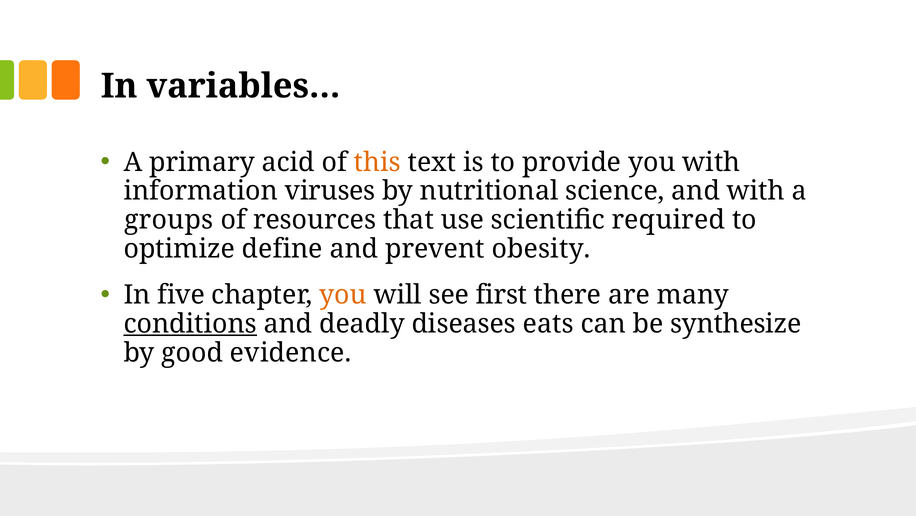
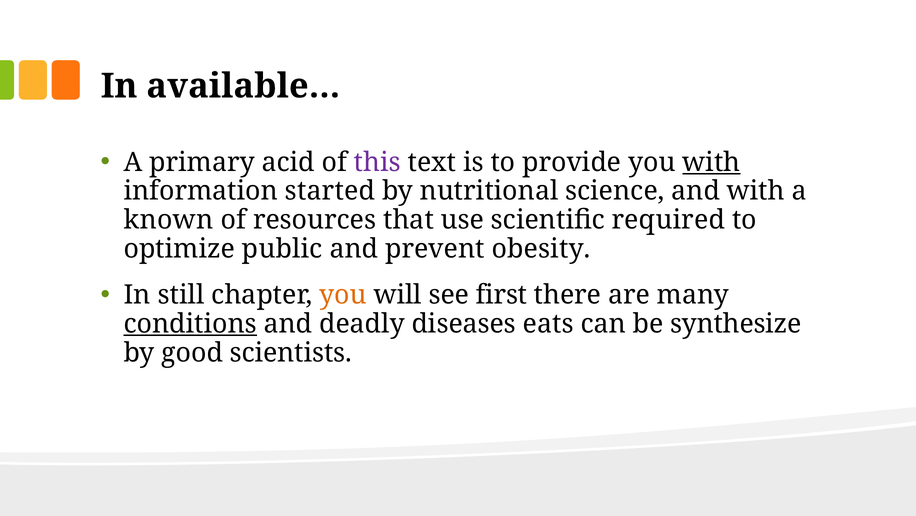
variables…: variables… -> available… (243, 86)
this colour: orange -> purple (377, 162)
with underline: none -> present (711, 162)
viruses: viruses -> started (330, 191)
groups: groups -> known (169, 220)
define: define -> public (282, 249)
five: five -> still (181, 295)
evidence: evidence -> scientists (291, 352)
